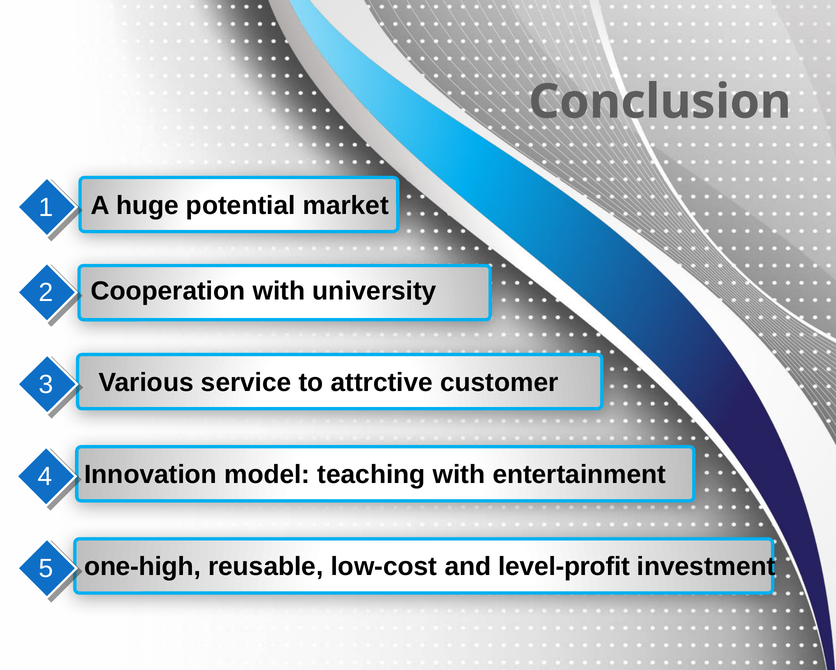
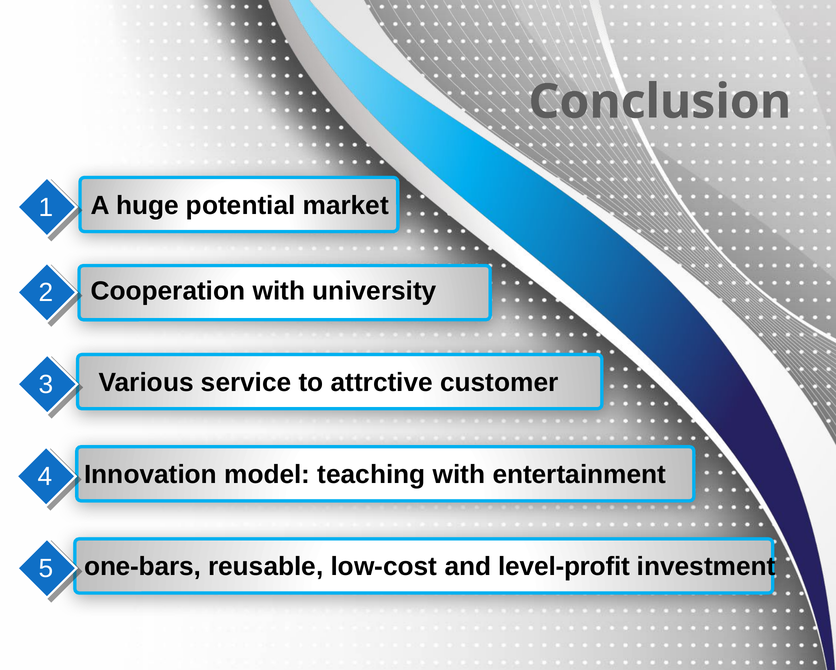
one-high: one-high -> one-bars (143, 567)
